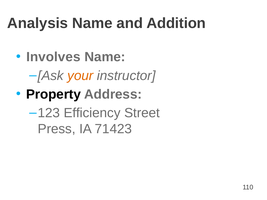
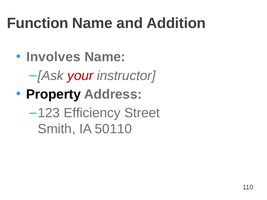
Analysis: Analysis -> Function (38, 23)
your colour: orange -> red (80, 76)
Press: Press -> Smith (57, 129)
71423: 71423 -> 50110 (113, 129)
